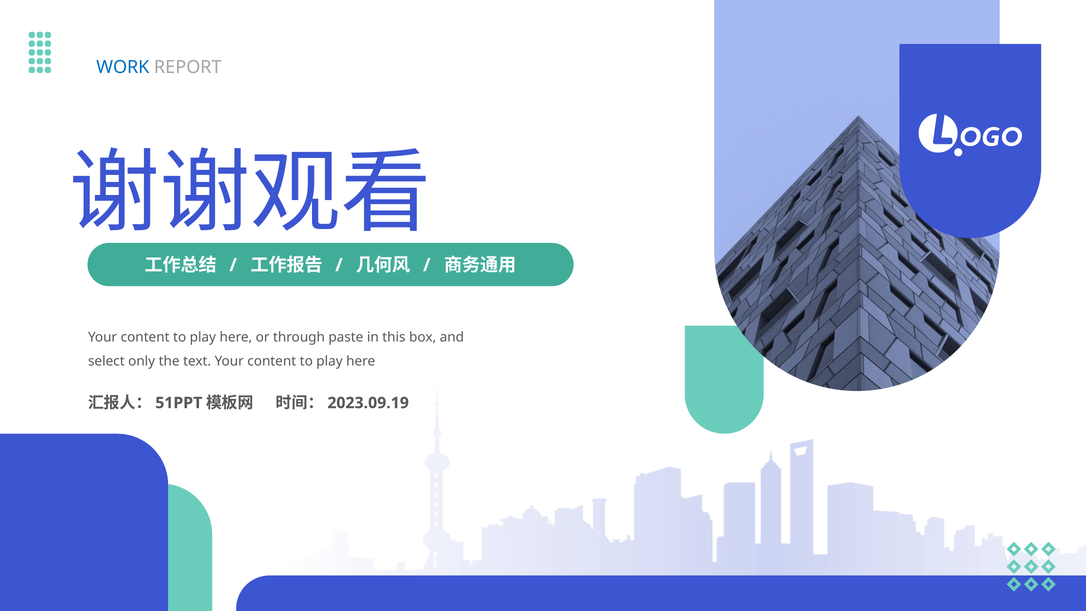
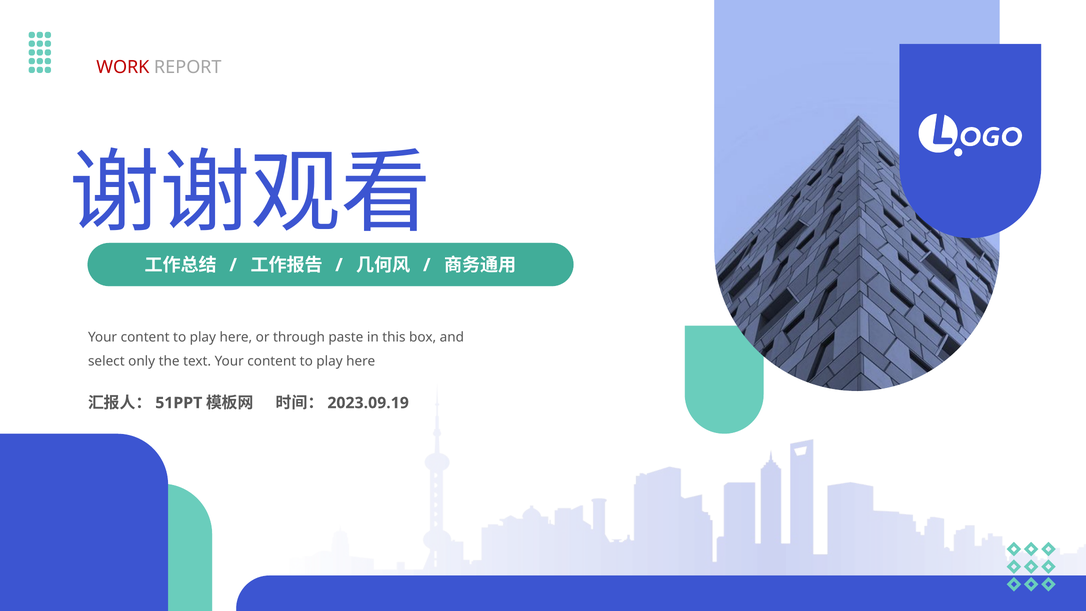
WORK colour: blue -> red (123, 67)
